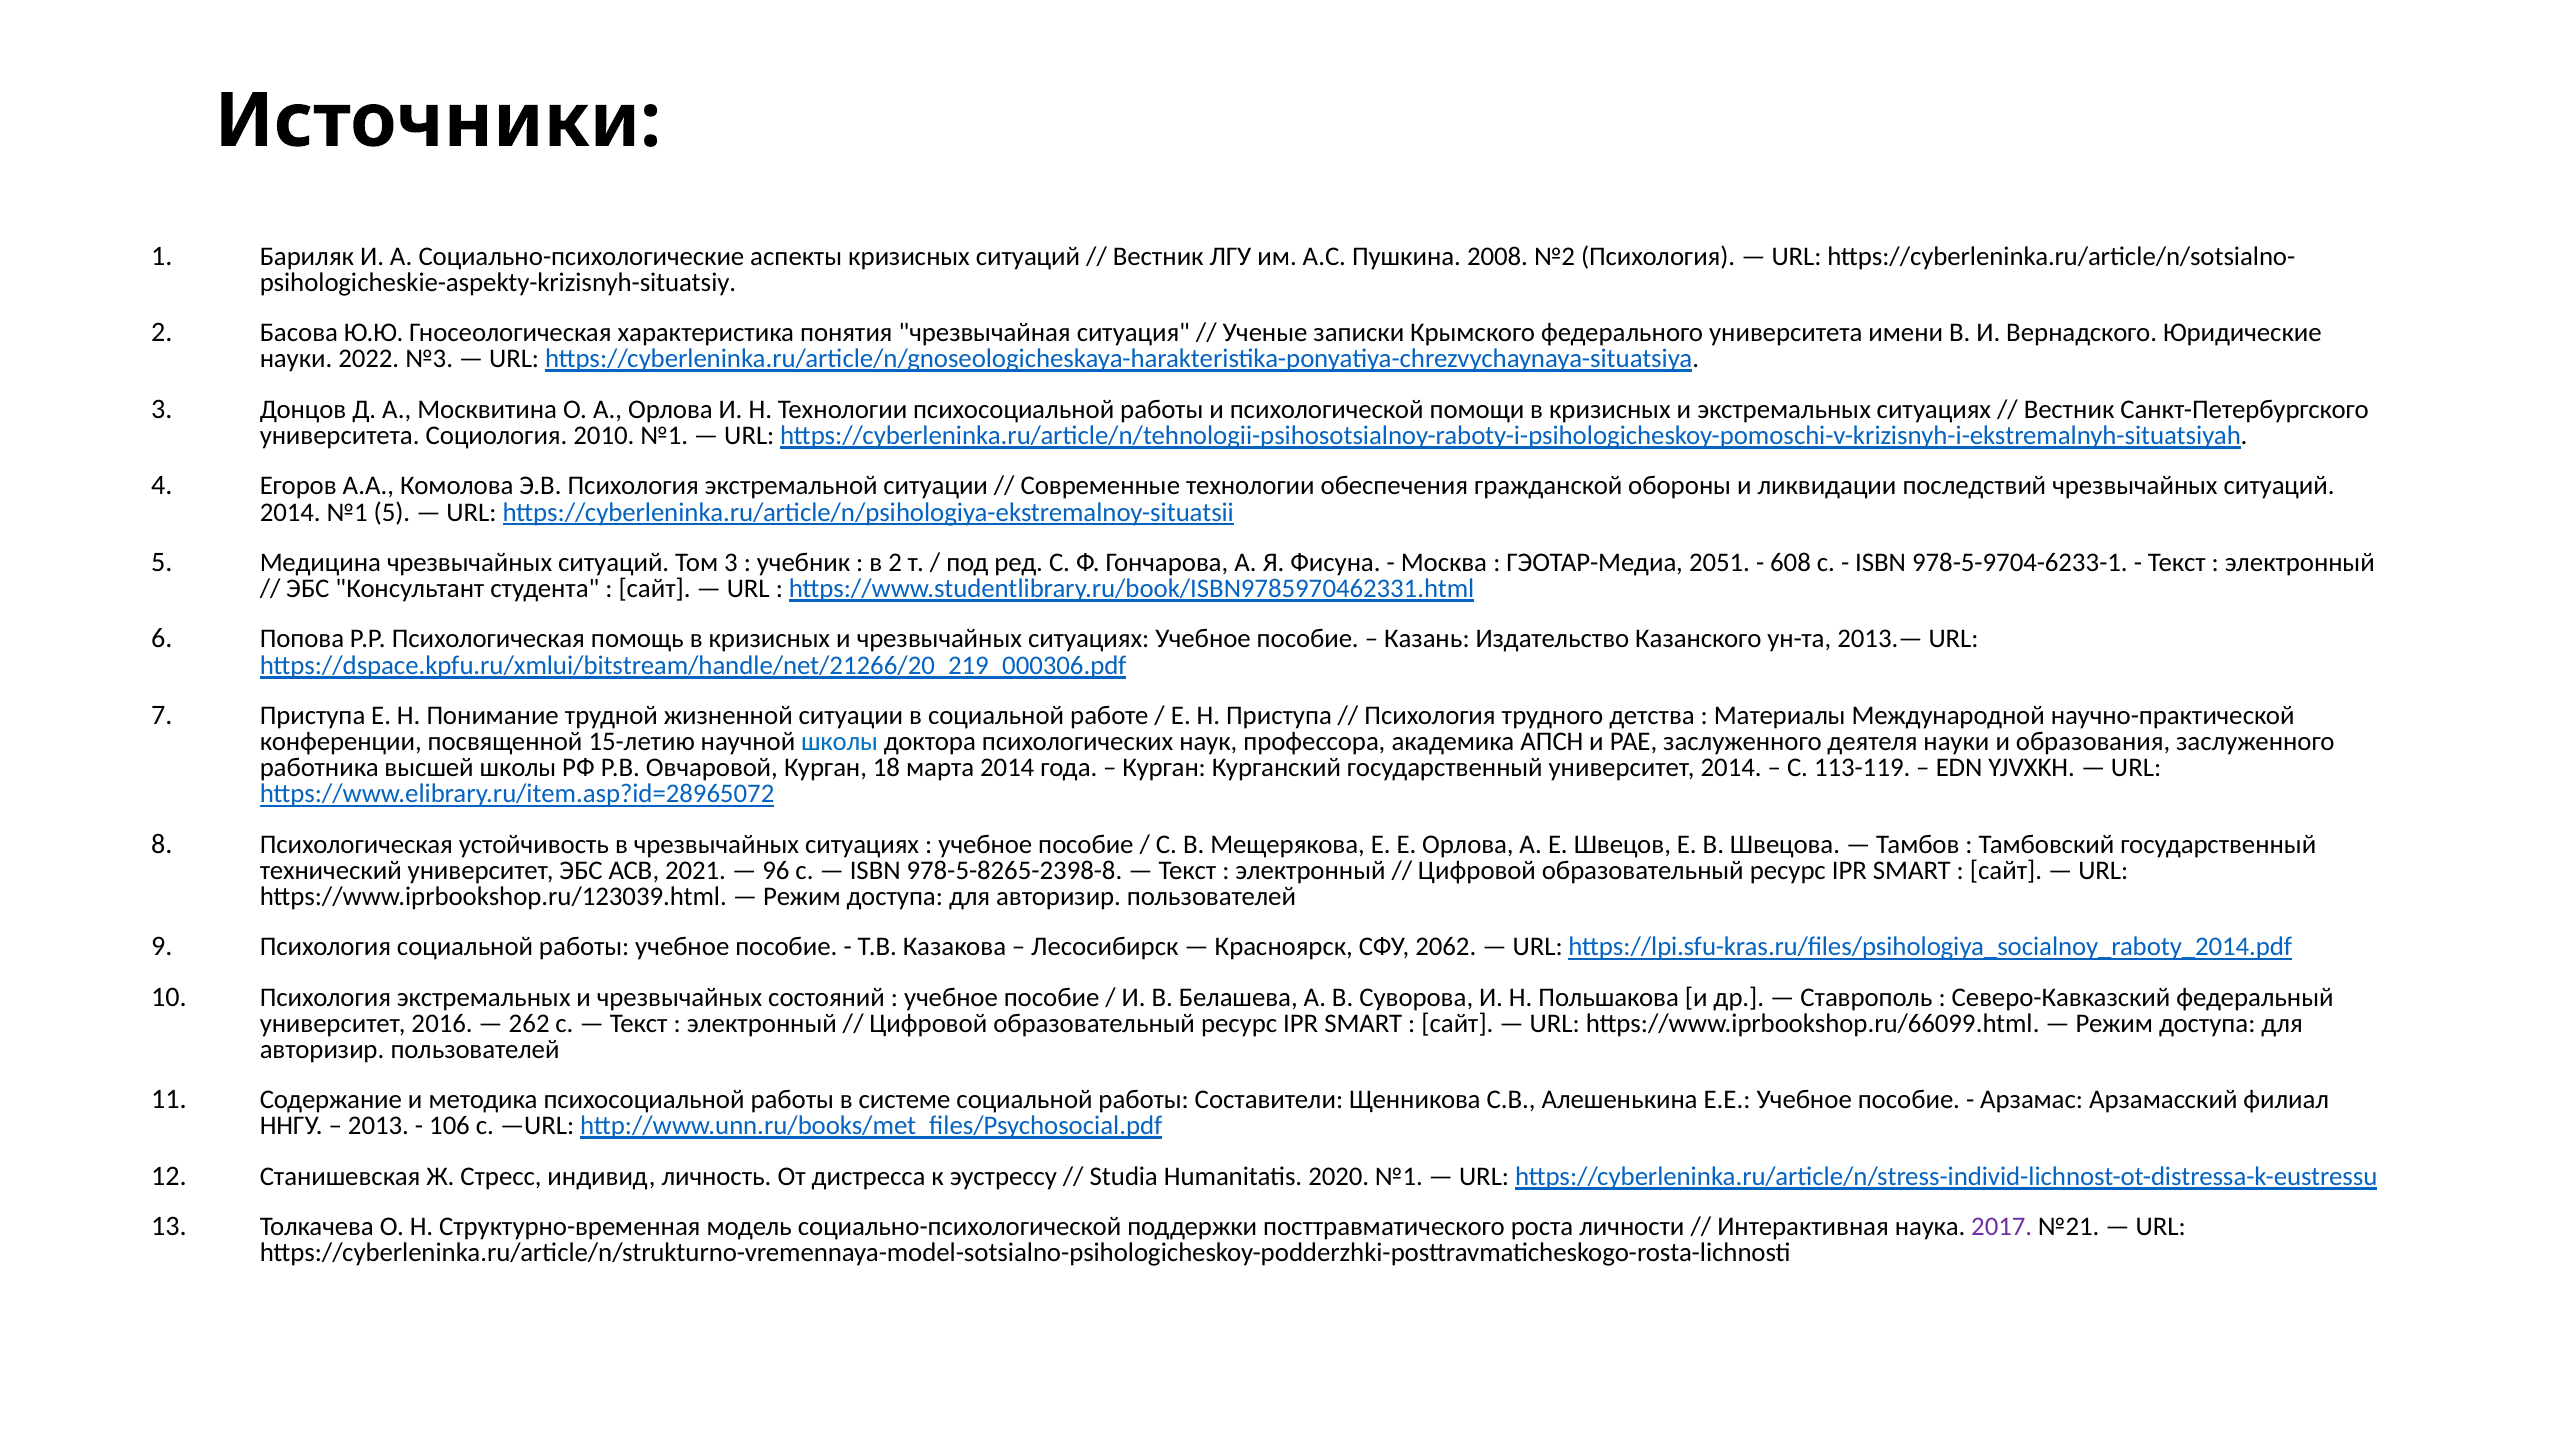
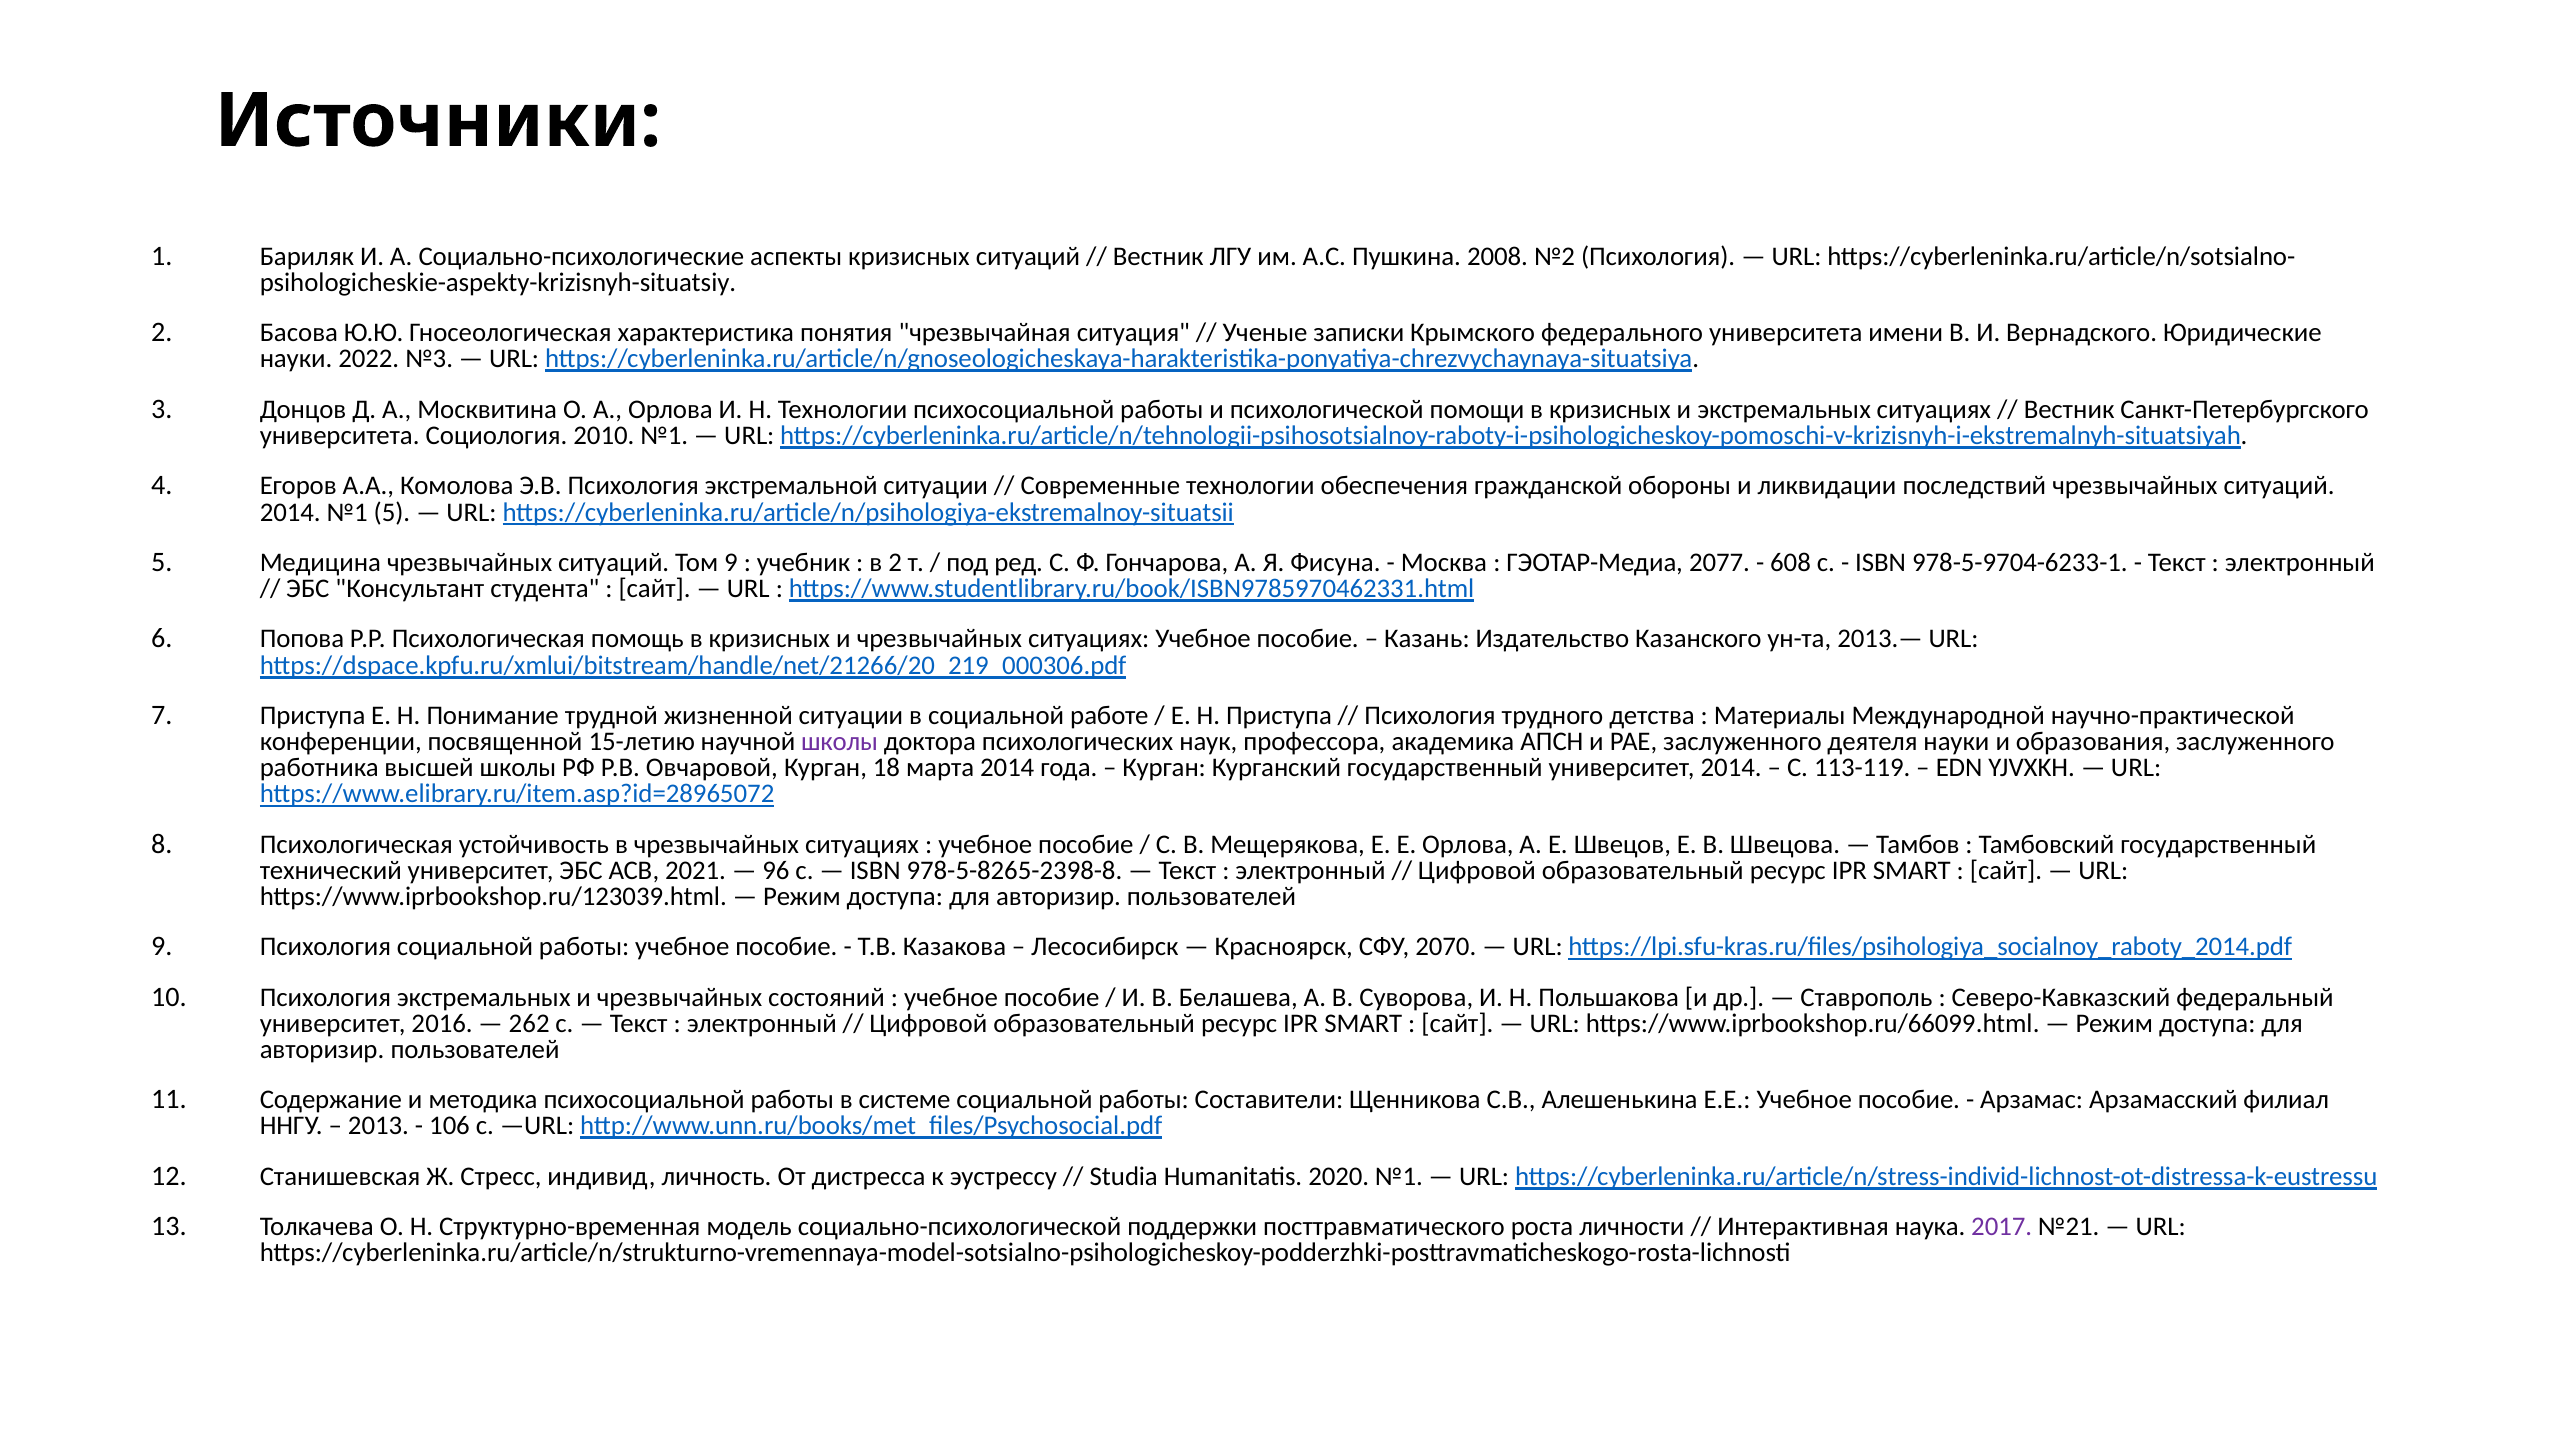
Том 3: 3 -> 9 (731, 563)
2051: 2051 -> 2077 (1720, 563)
школы colour: blue -> purple (840, 742)
2062: 2062 -> 2070 (1446, 947)
